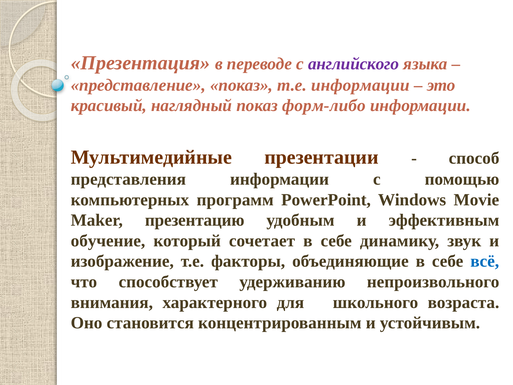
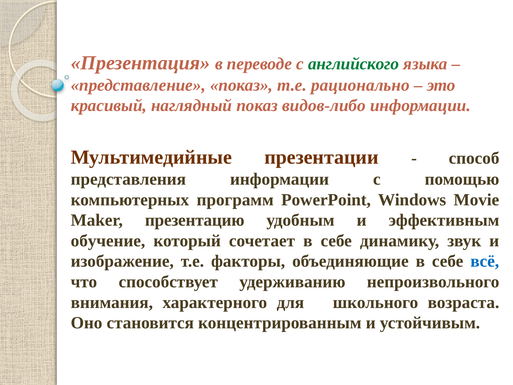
английского colour: purple -> green (354, 64)
т.е информации: информации -> рационально (360, 85)
форм-либо: форм-либо -> видов-либо (324, 106)
